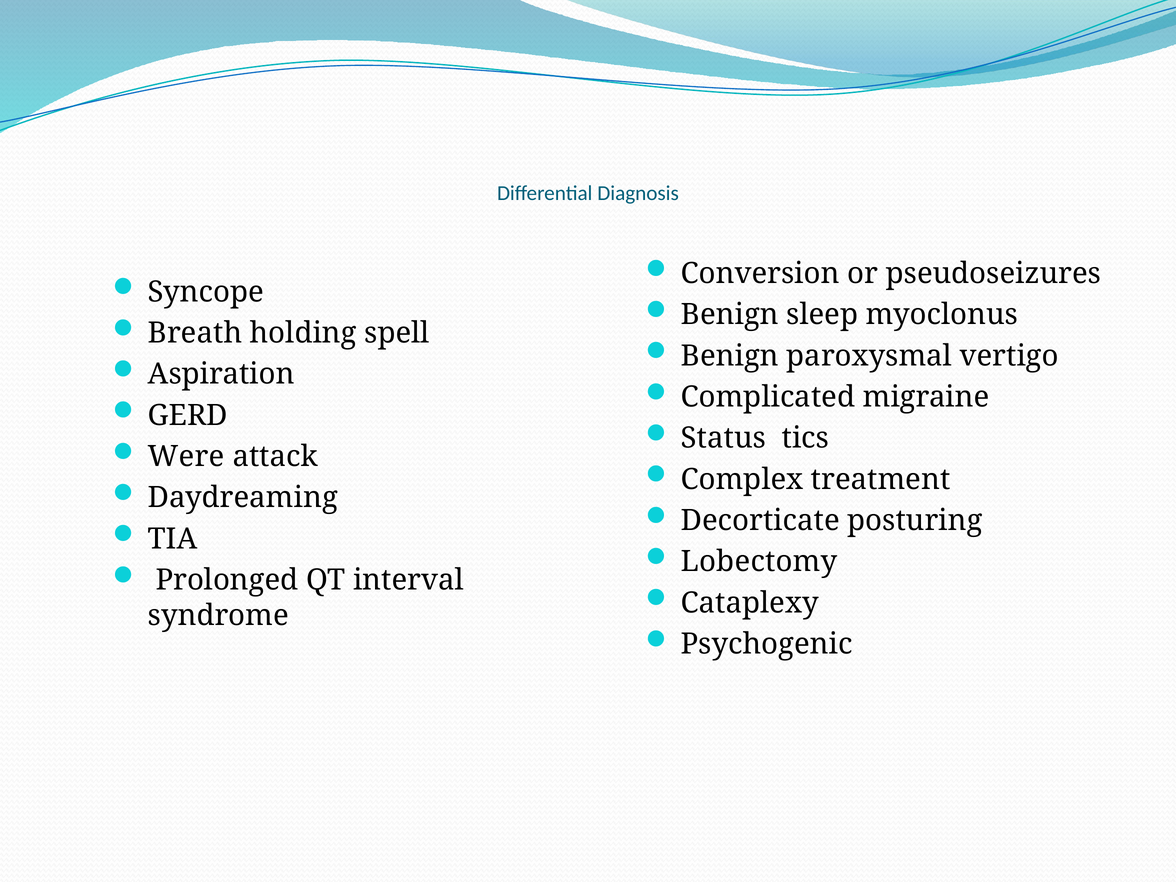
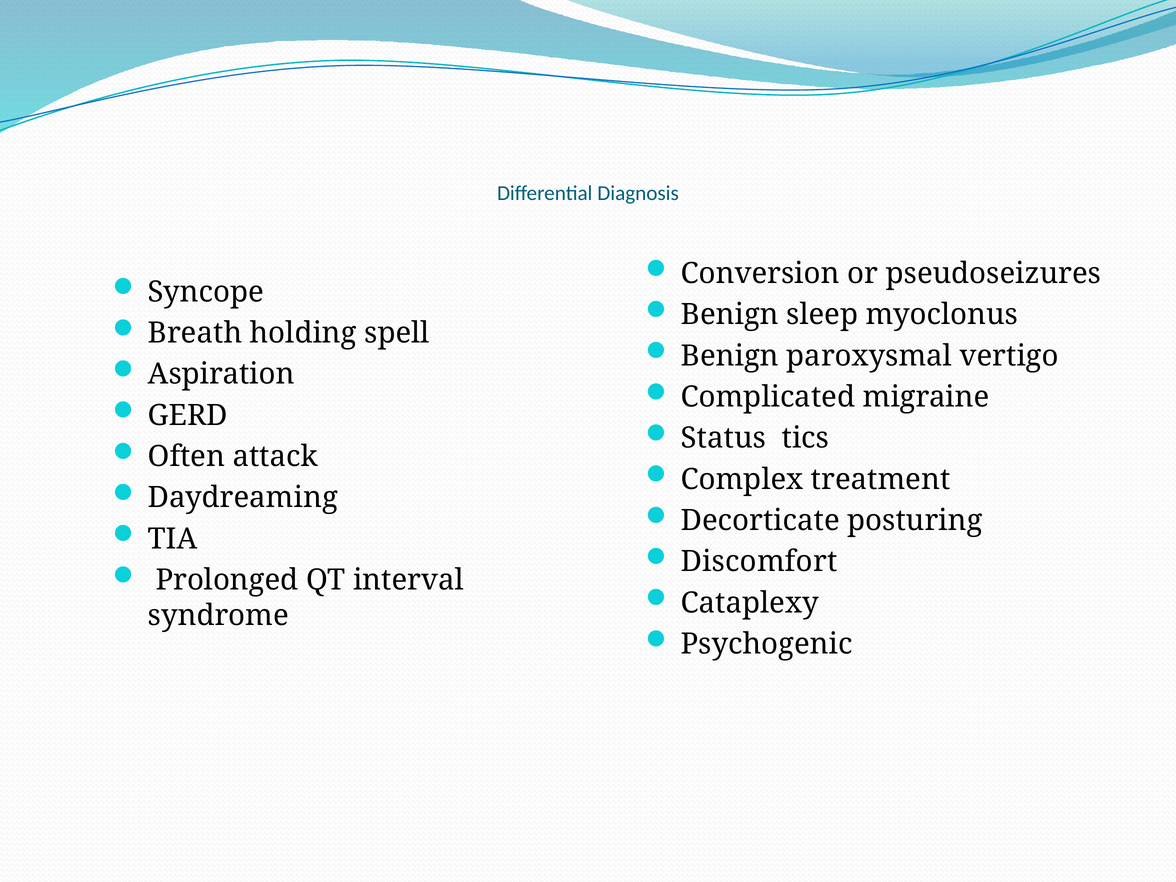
Were: Were -> Often (186, 457)
Lobectomy: Lobectomy -> Discomfort (759, 562)
